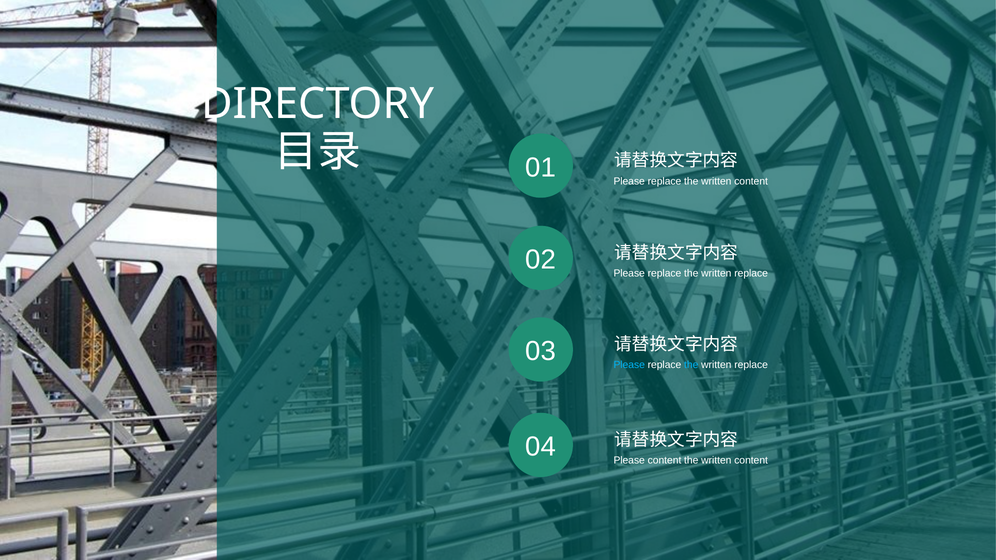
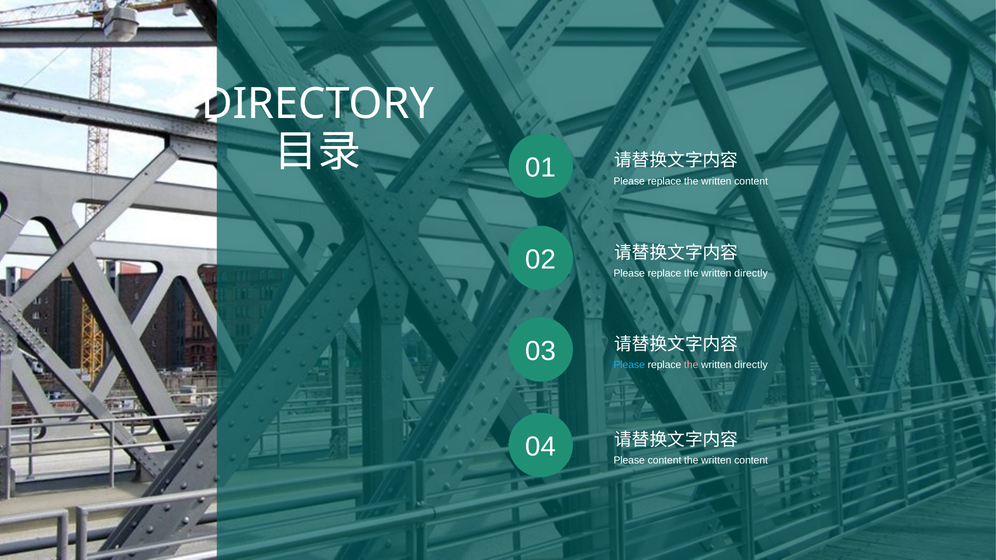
replace: replace -> directly (751, 274)
the colour: light blue -> pink (691, 365)
replace: replace -> directly (751, 365)
